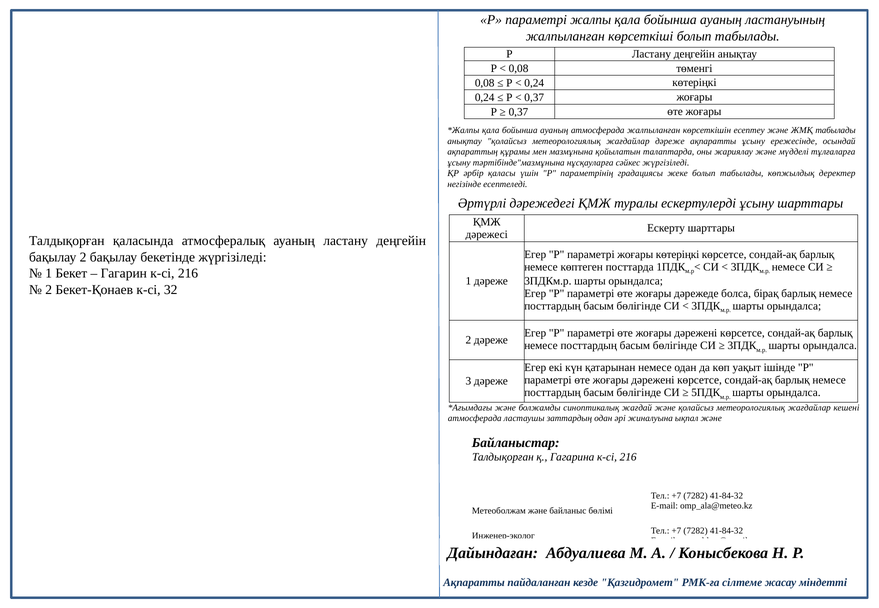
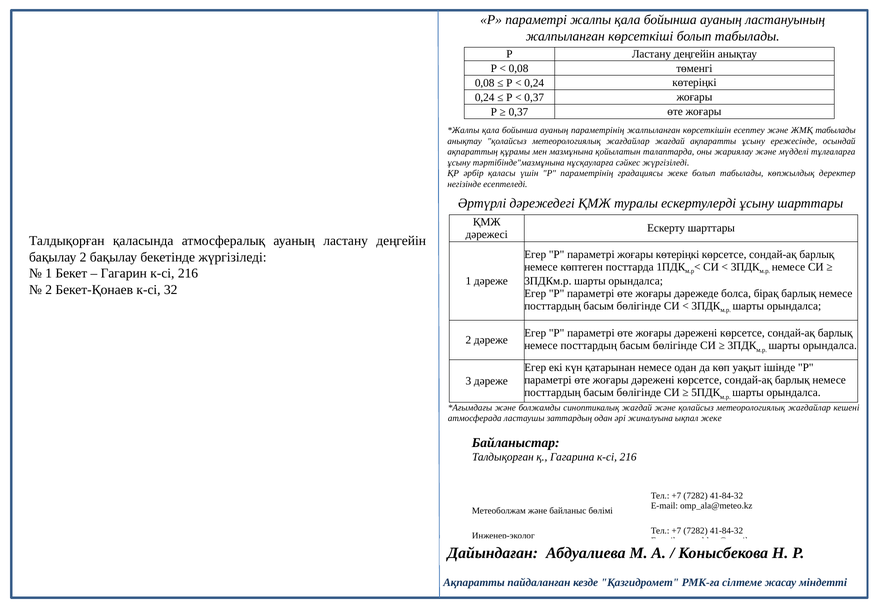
ауаның атмосферада: атмосферада -> параметрінің (598, 130)
жағдайлар дәреже: дәреже -> жағдай (670, 141)
ықпал және: және -> жеке (711, 419)
